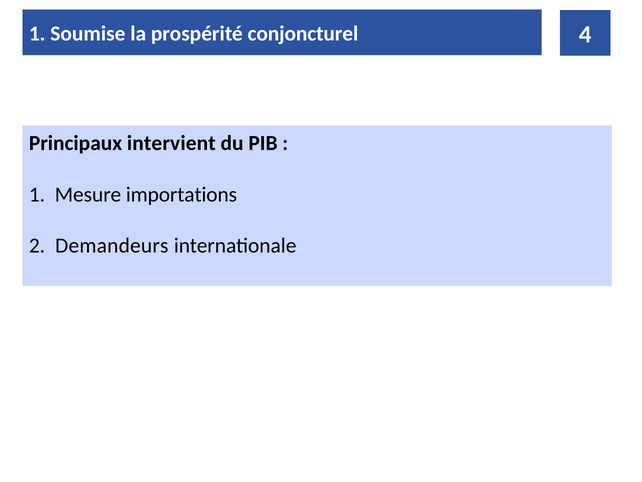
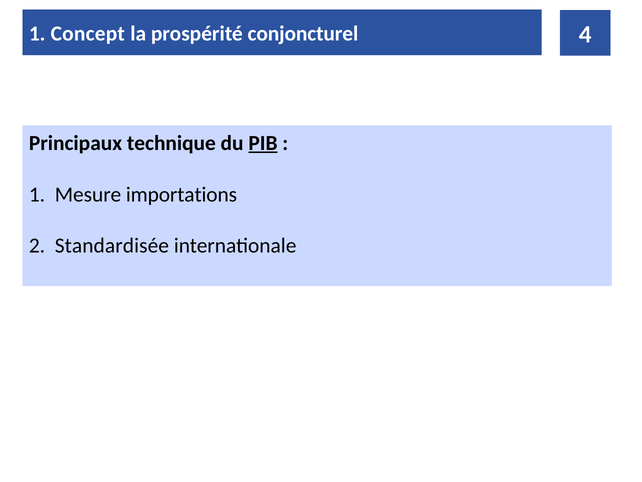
Soumise: Soumise -> Concept (88, 34)
intervient: intervient -> technique (171, 143)
PIB underline: none -> present (263, 143)
Demandeurs: Demandeurs -> Standardisée (112, 246)
